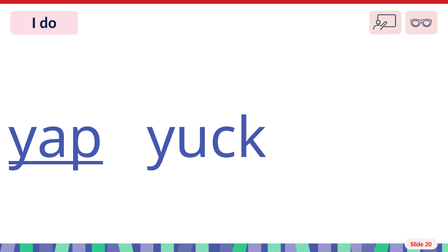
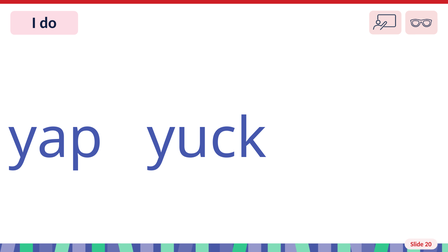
yap underline: present -> none (56, 139)
